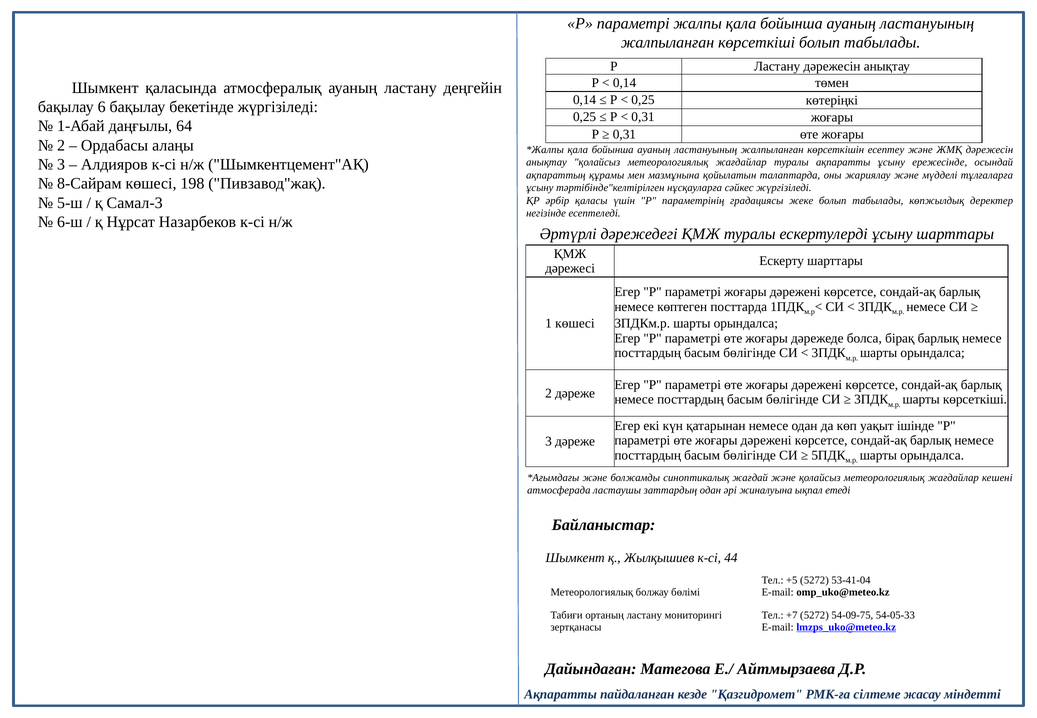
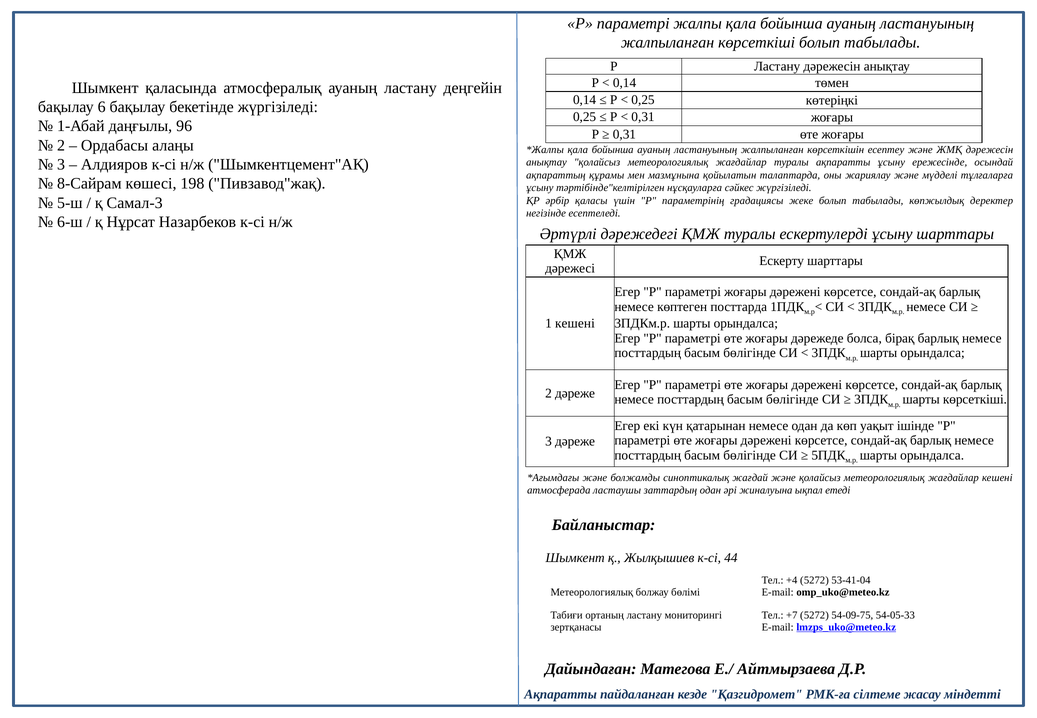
64: 64 -> 96 (184, 126)
1 көшесі: көшесі -> кешені (575, 323)
+5: +5 -> +4 (792, 580)
